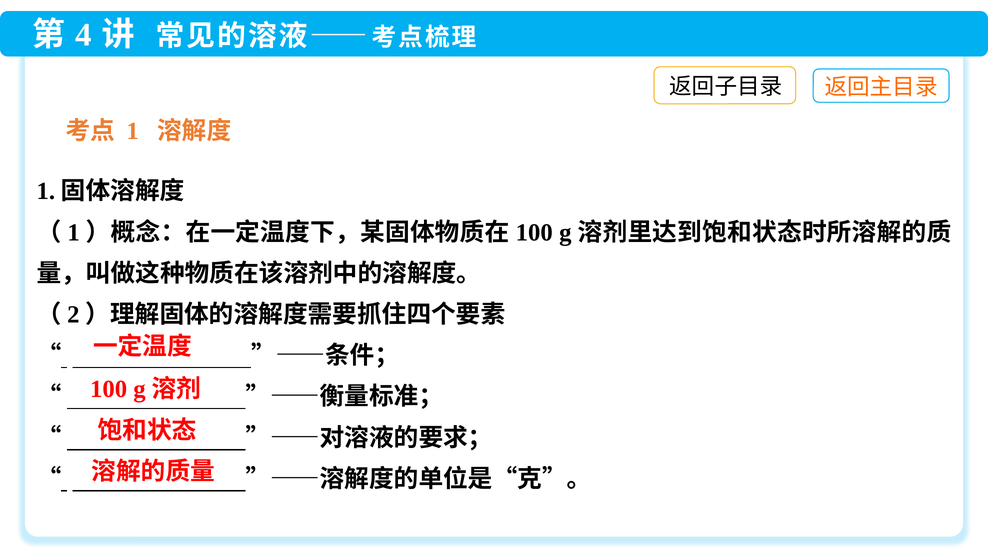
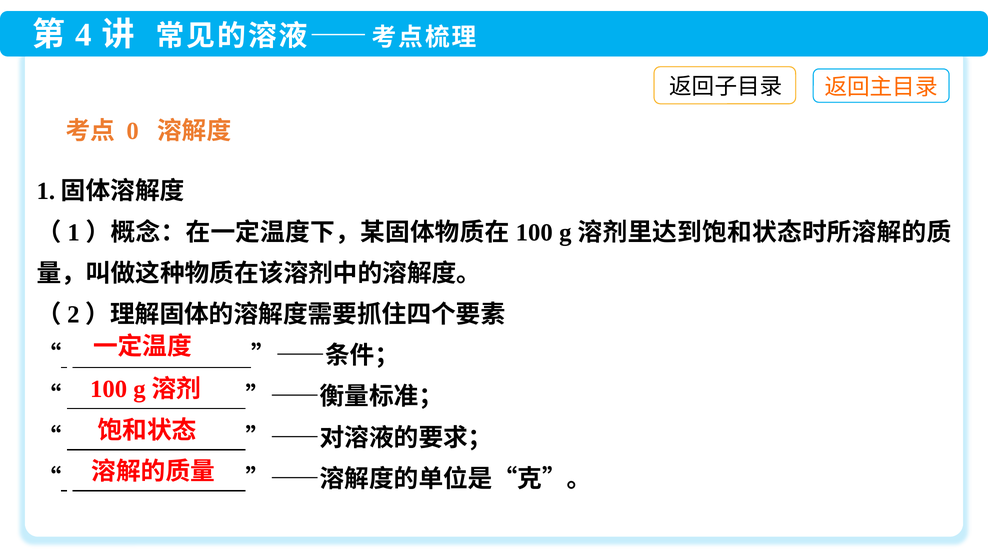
1: 1 -> 0 (133, 131)
